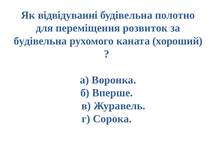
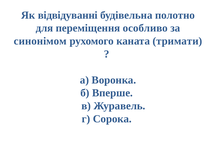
розвиток: розвиток -> особливо (145, 28)
будівельна: будівельна -> синонімом (40, 41)
хороший: хороший -> тримати (177, 41)
